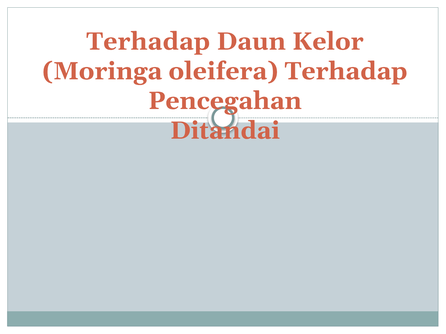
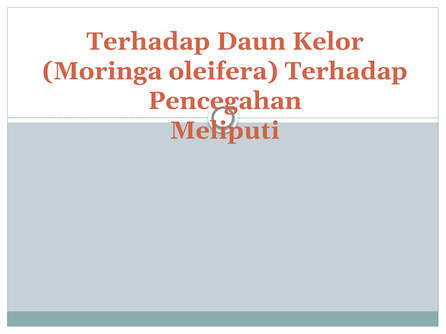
Ditandai: Ditandai -> Meliputi (225, 131)
